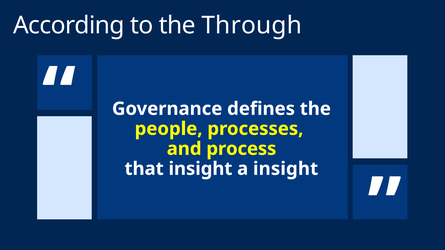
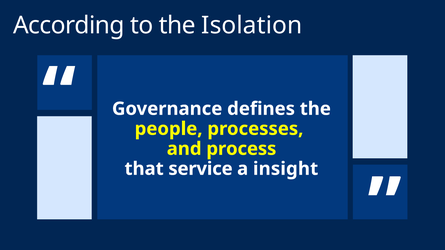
Through: Through -> Isolation (252, 25)
that insight: insight -> service (201, 169)
